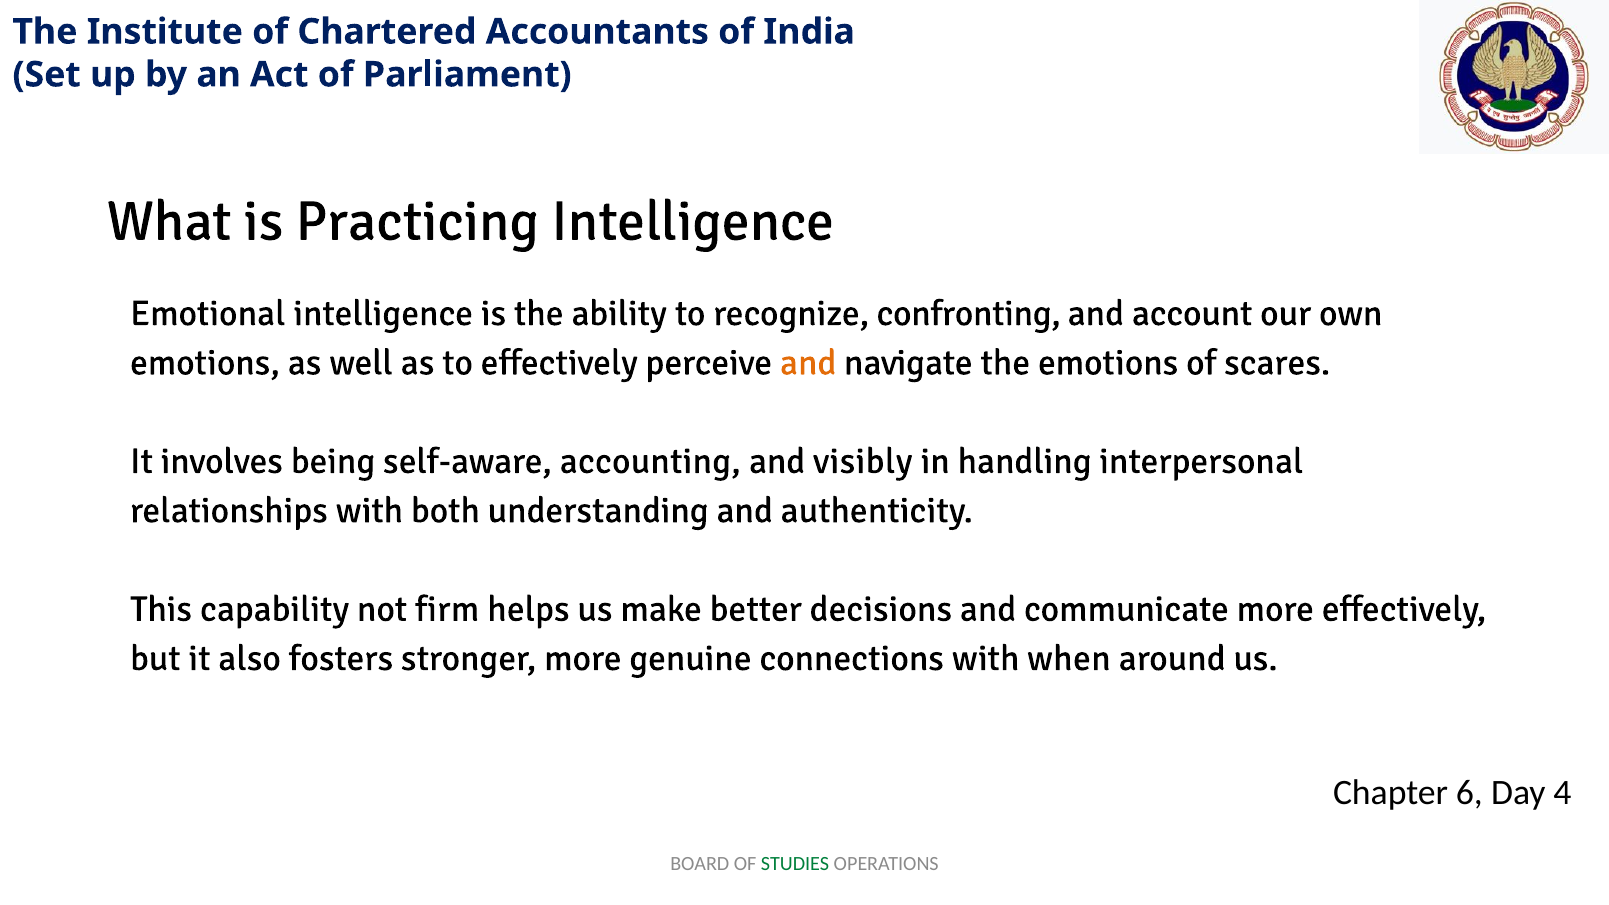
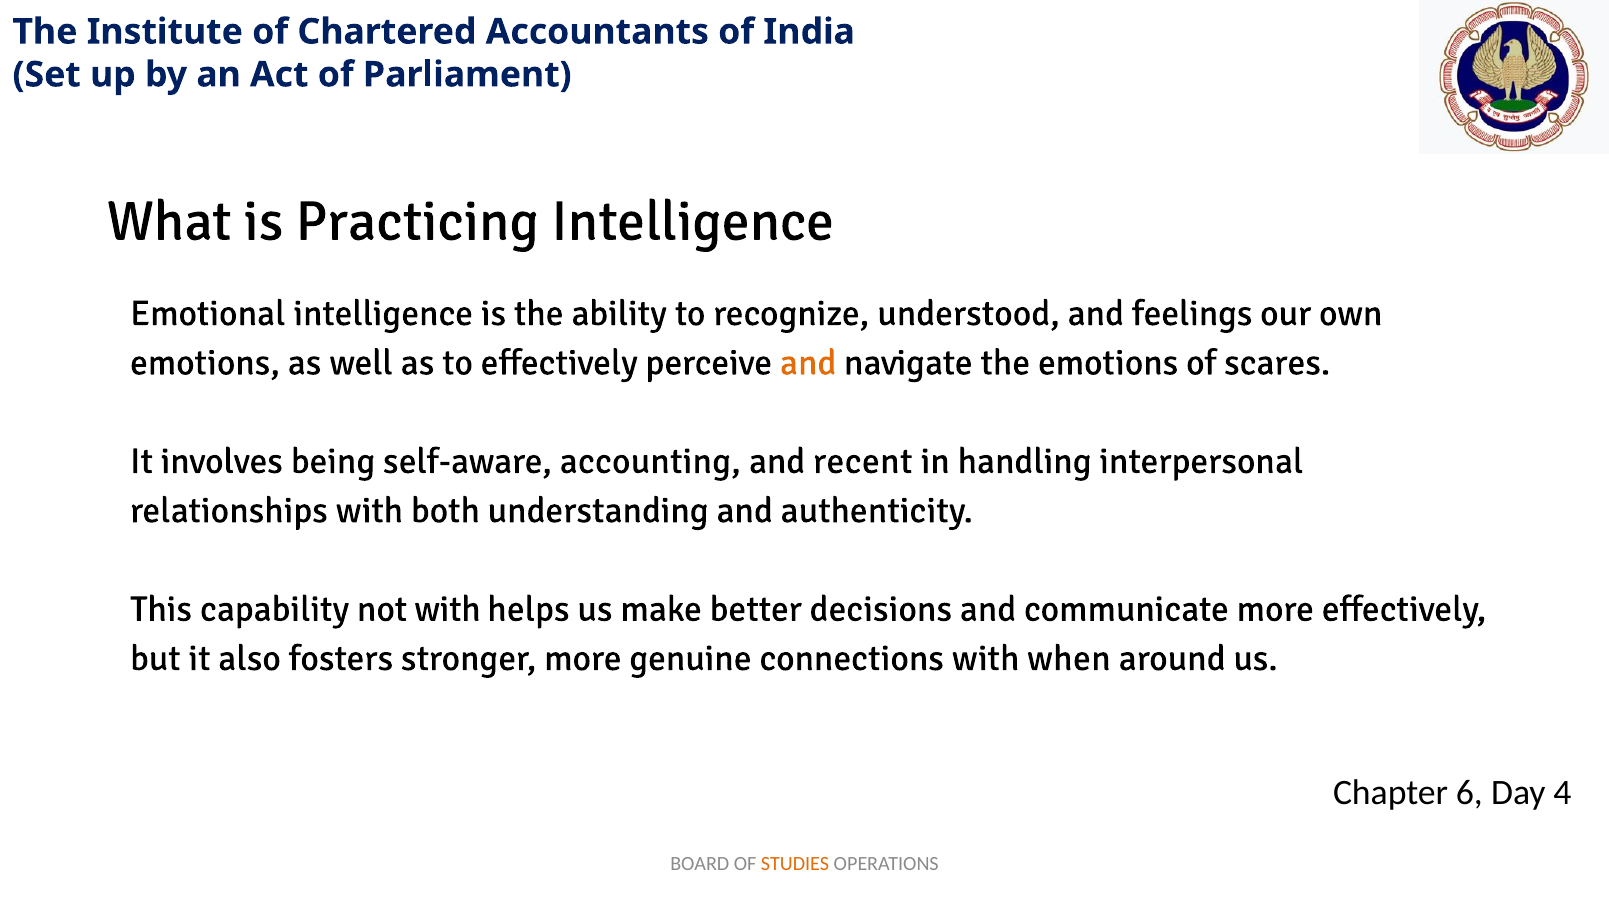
confronting: confronting -> understood (969, 313)
account: account -> feelings (1192, 313)
visibly: visibly -> recent (863, 461)
not firm: firm -> with (447, 609)
STUDIES colour: green -> orange (795, 864)
